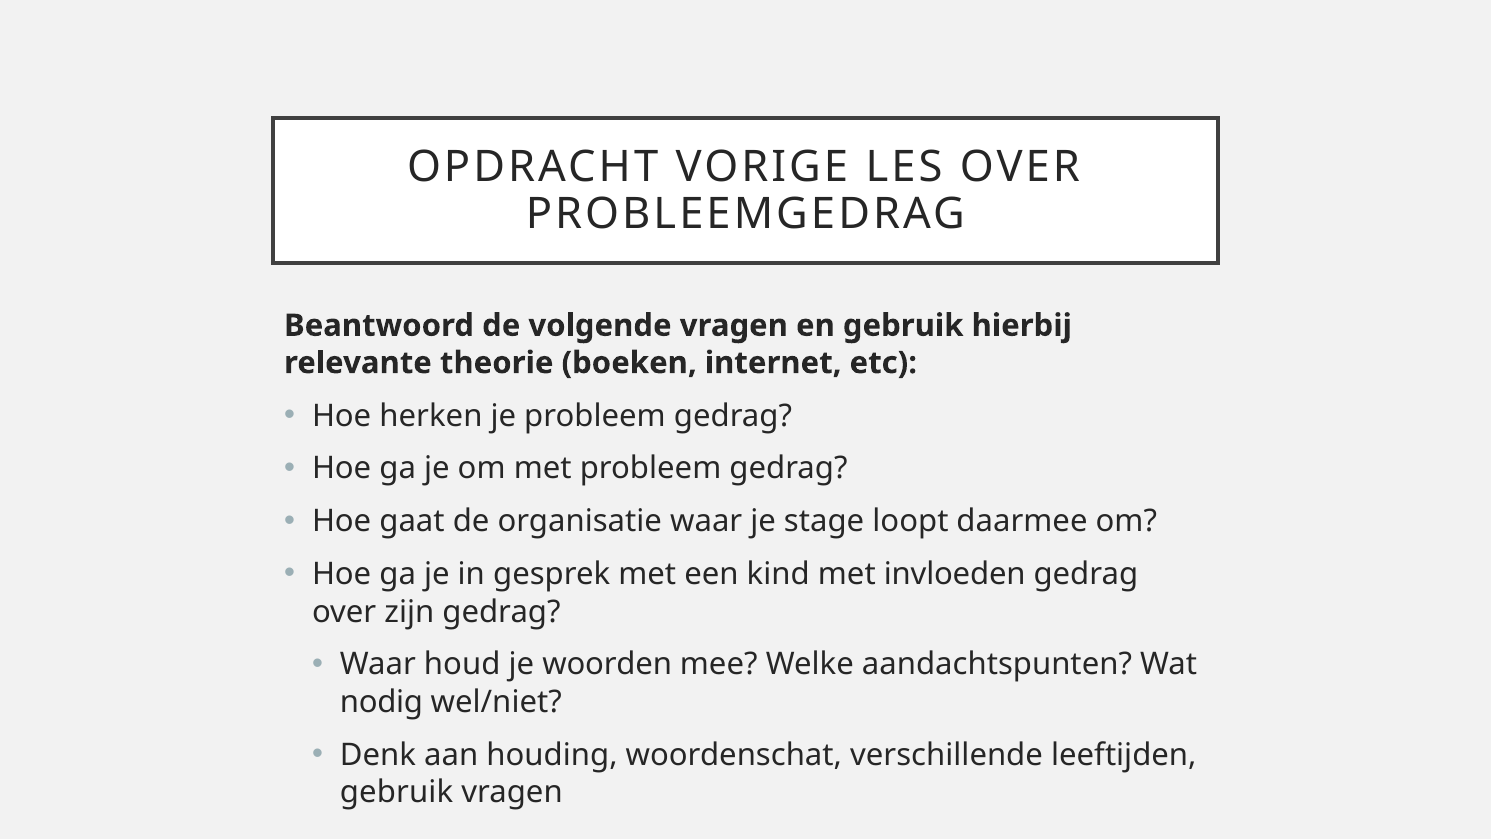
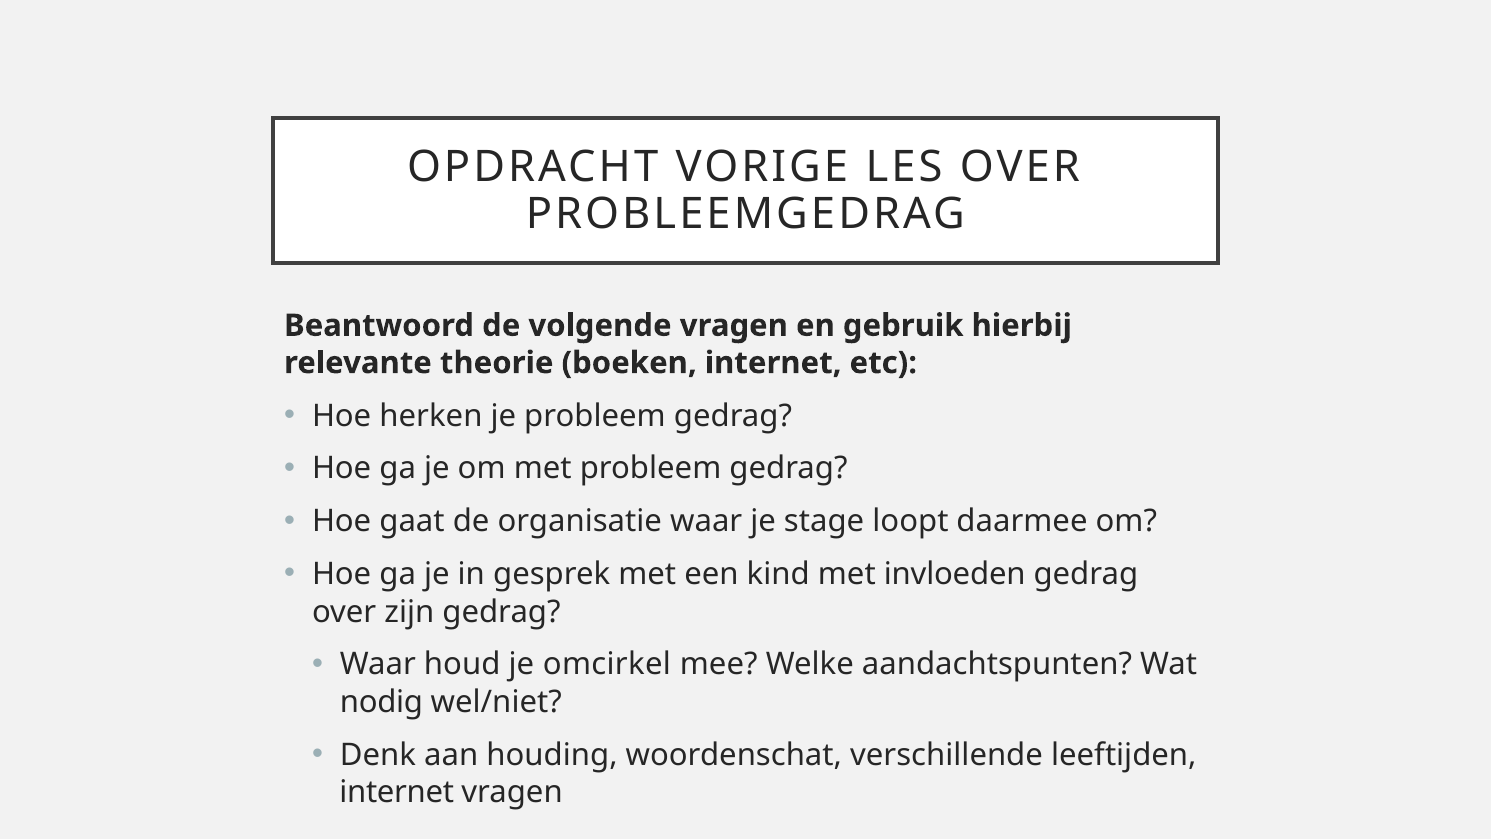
woorden: woorden -> omcirkel (607, 664)
gebruik: gebruik -> internet (397, 792)
